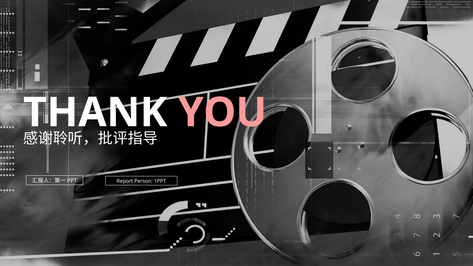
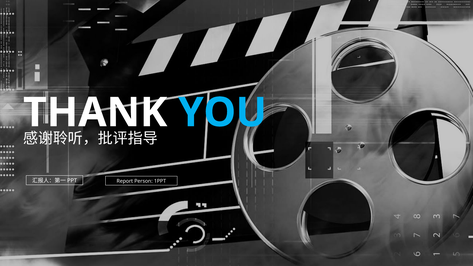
YOU colour: pink -> light blue (222, 113)
